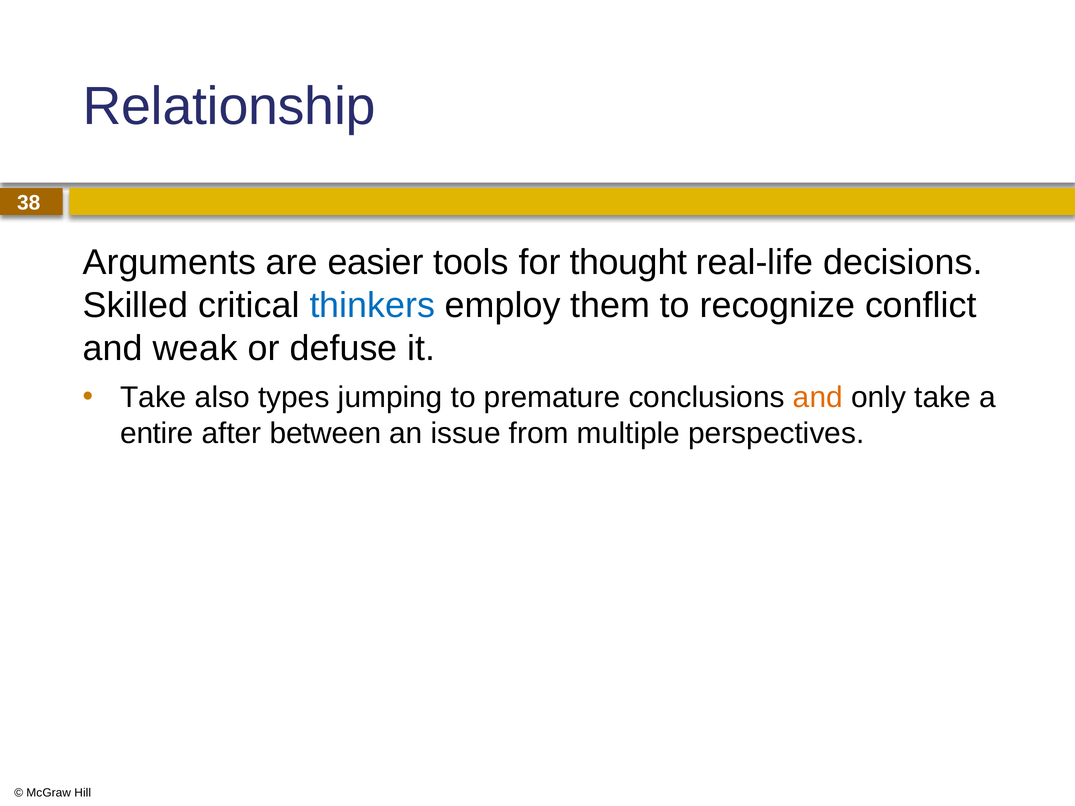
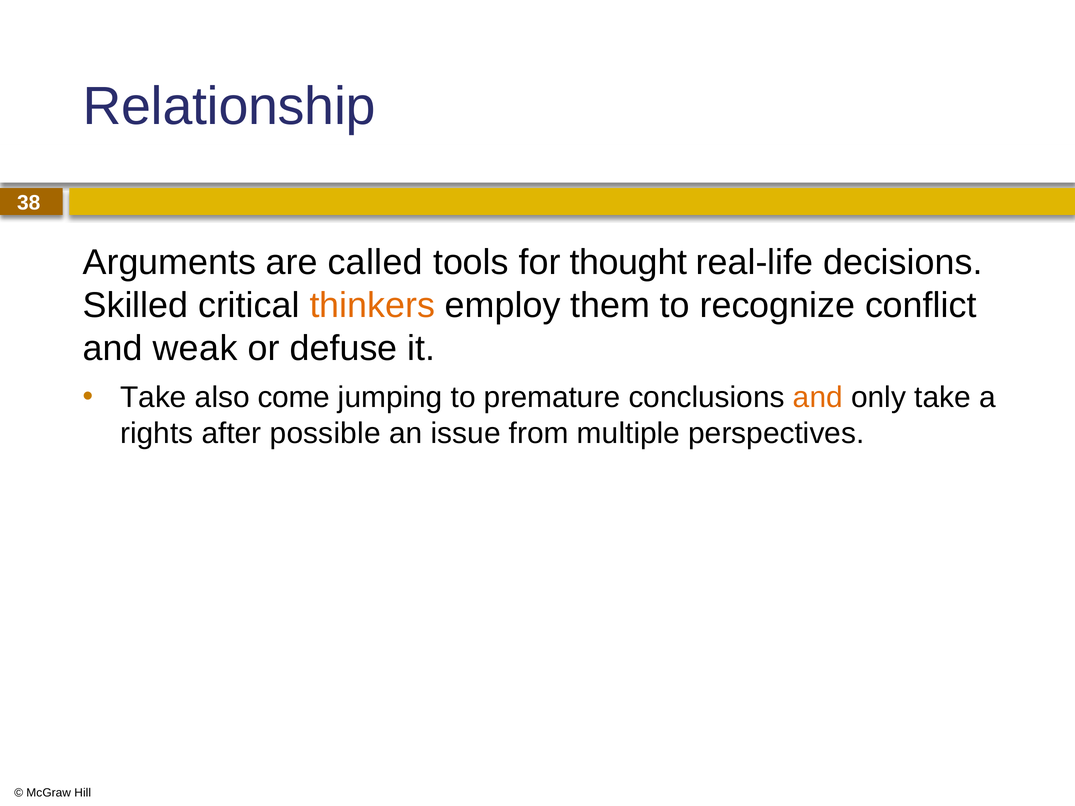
easier: easier -> called (375, 262)
thinkers colour: blue -> orange (372, 305)
types: types -> come (294, 398)
entire: entire -> rights (157, 434)
between: between -> possible (325, 434)
